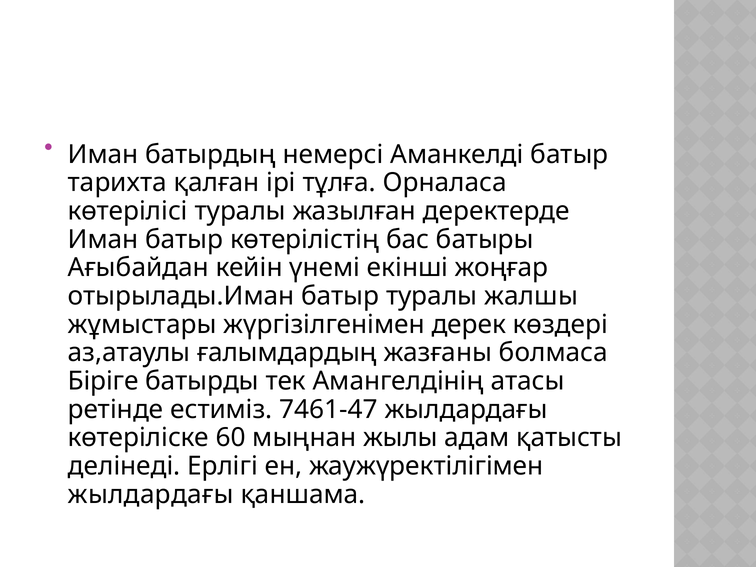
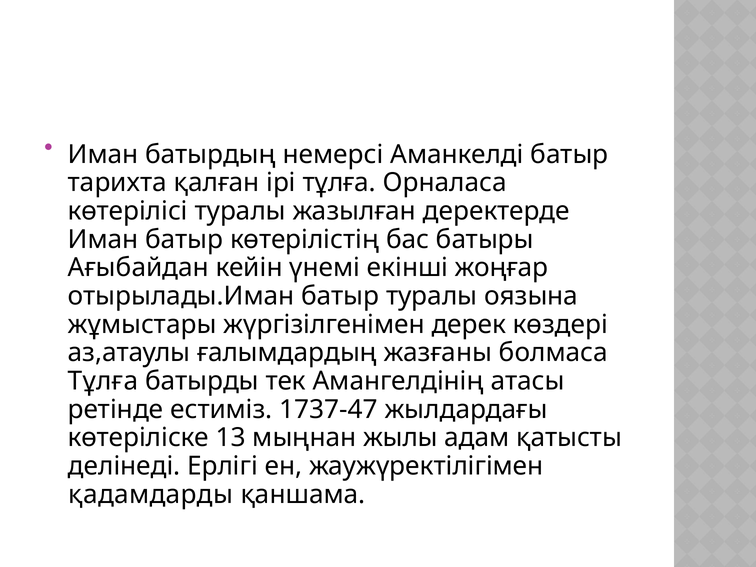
жалшы: жалшы -> оязына (531, 296)
Біріге: Біріге -> Тұлға (103, 381)
7461-47: 7461-47 -> 1737-47 (329, 409)
60: 60 -> 13 (231, 438)
жылдардағы: жылдардағы -> қадамдарды (151, 494)
